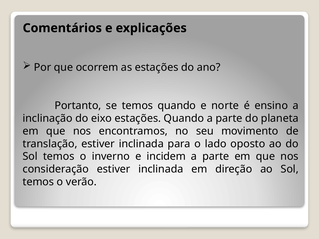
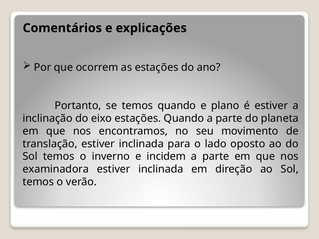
norte: norte -> plano (225, 106)
é ensino: ensino -> estiver (271, 106)
consideração: consideração -> examinadora (56, 169)
